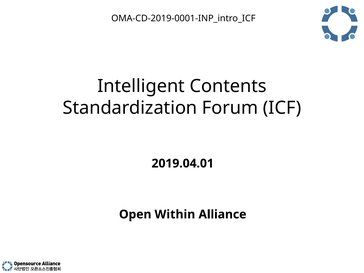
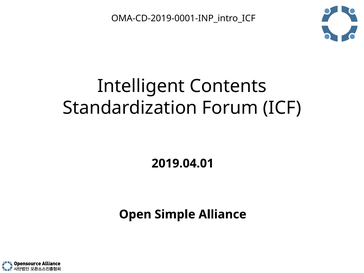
Within: Within -> Simple (175, 214)
